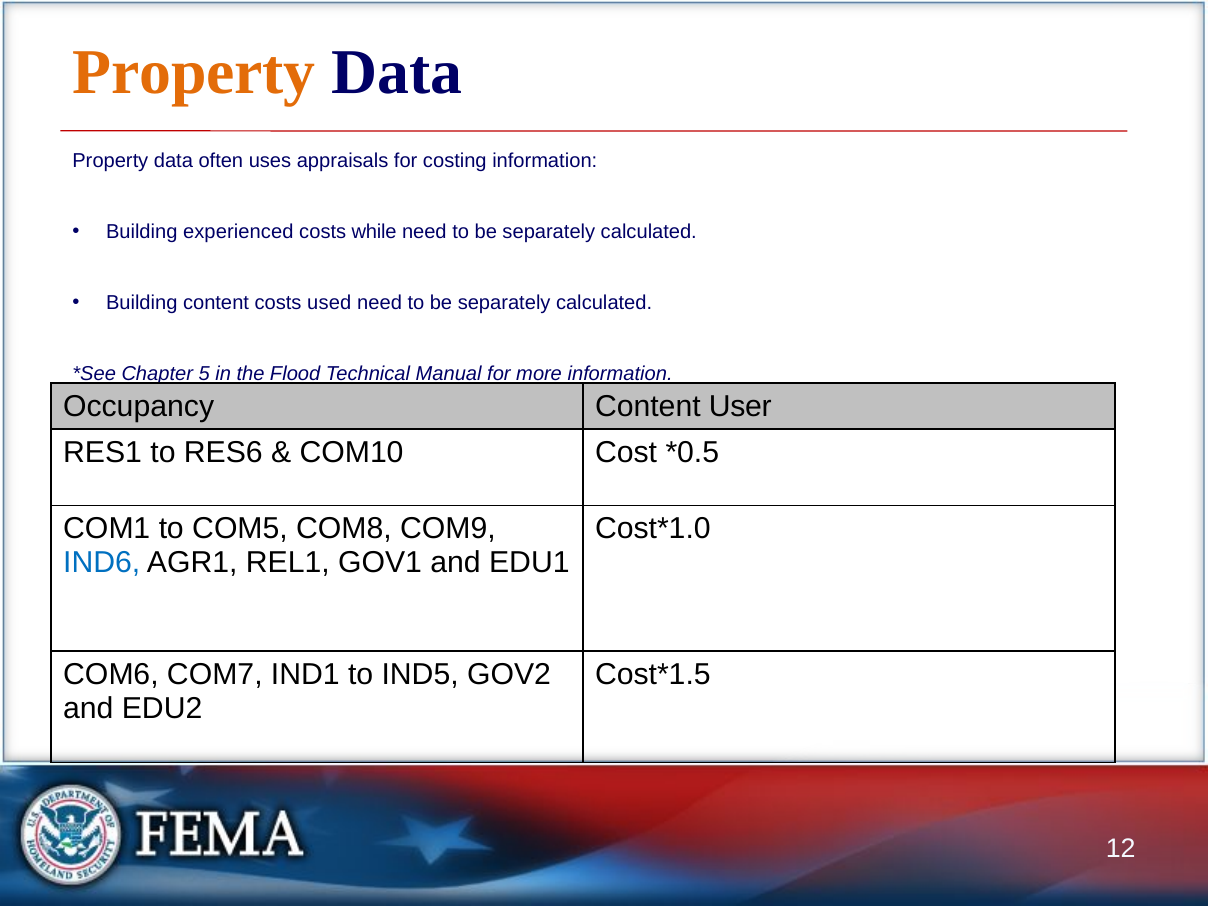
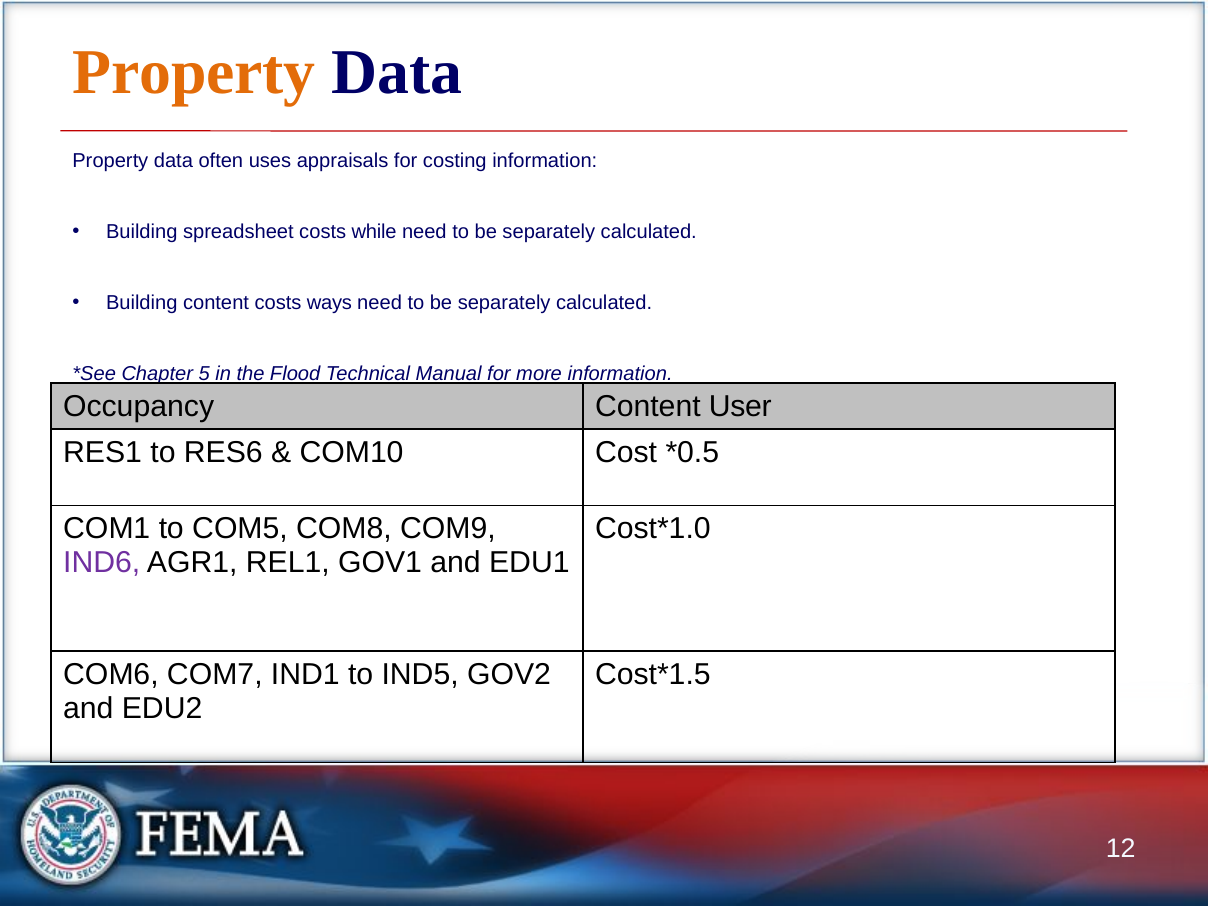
experienced: experienced -> spreadsheet (238, 232)
used: used -> ways (329, 303)
IND6 colour: blue -> purple (102, 563)
